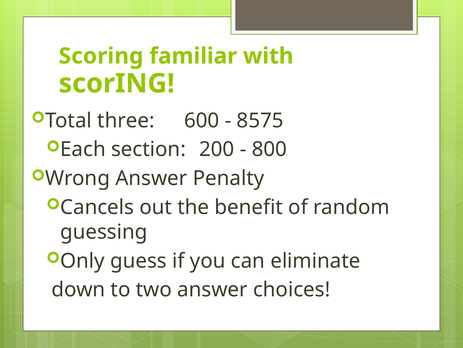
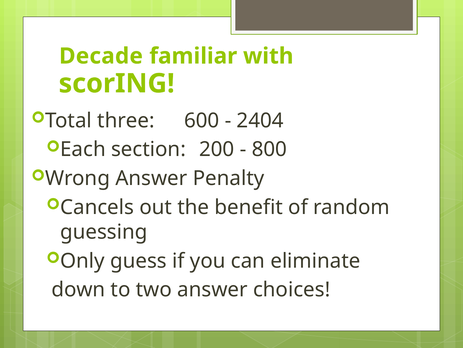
Scoring: Scoring -> Decade (101, 56)
8575: 8575 -> 2404 (260, 120)
